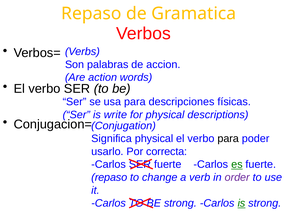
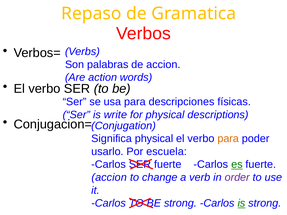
para colour: black -> orange (228, 139)
correcta: correcta -> escuela (167, 152)
repaso: repaso -> accion (109, 178)
